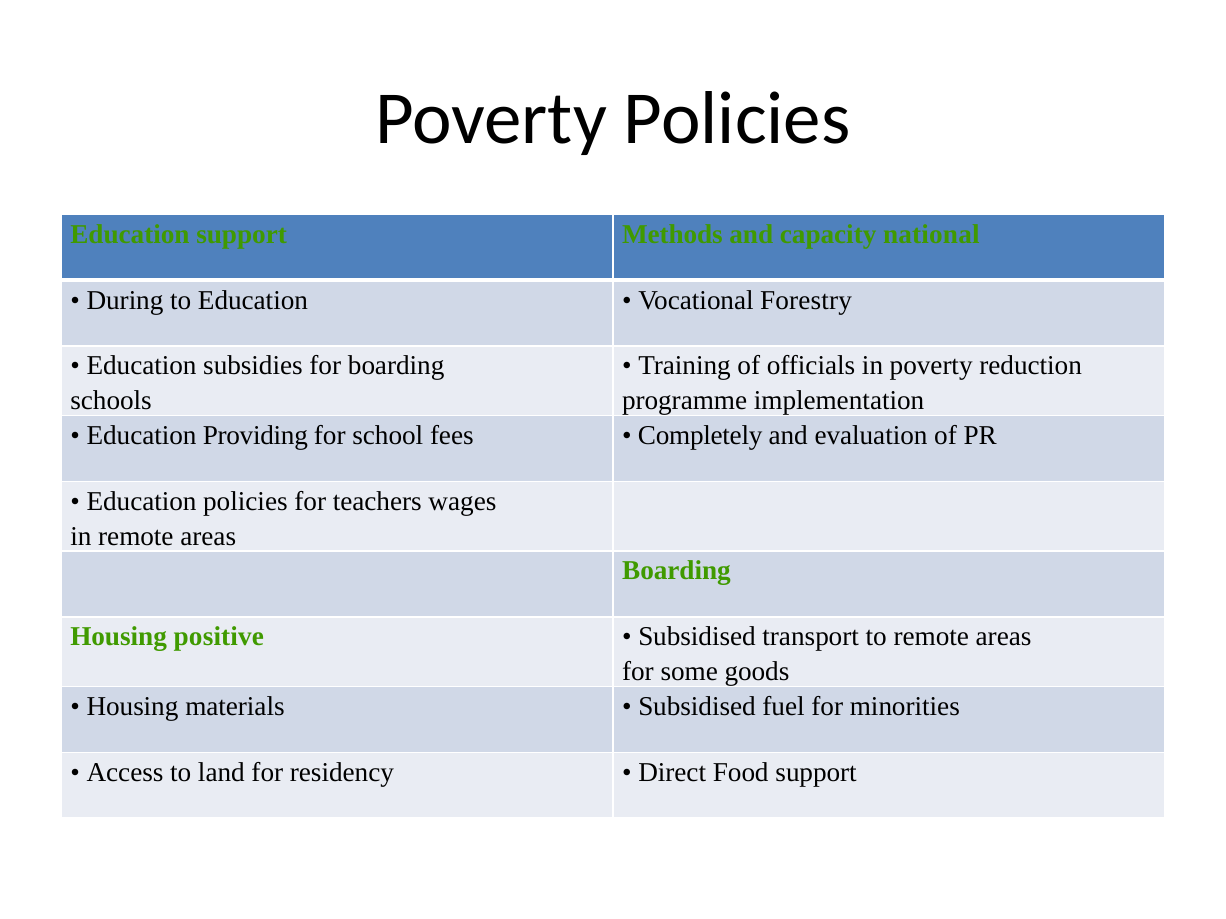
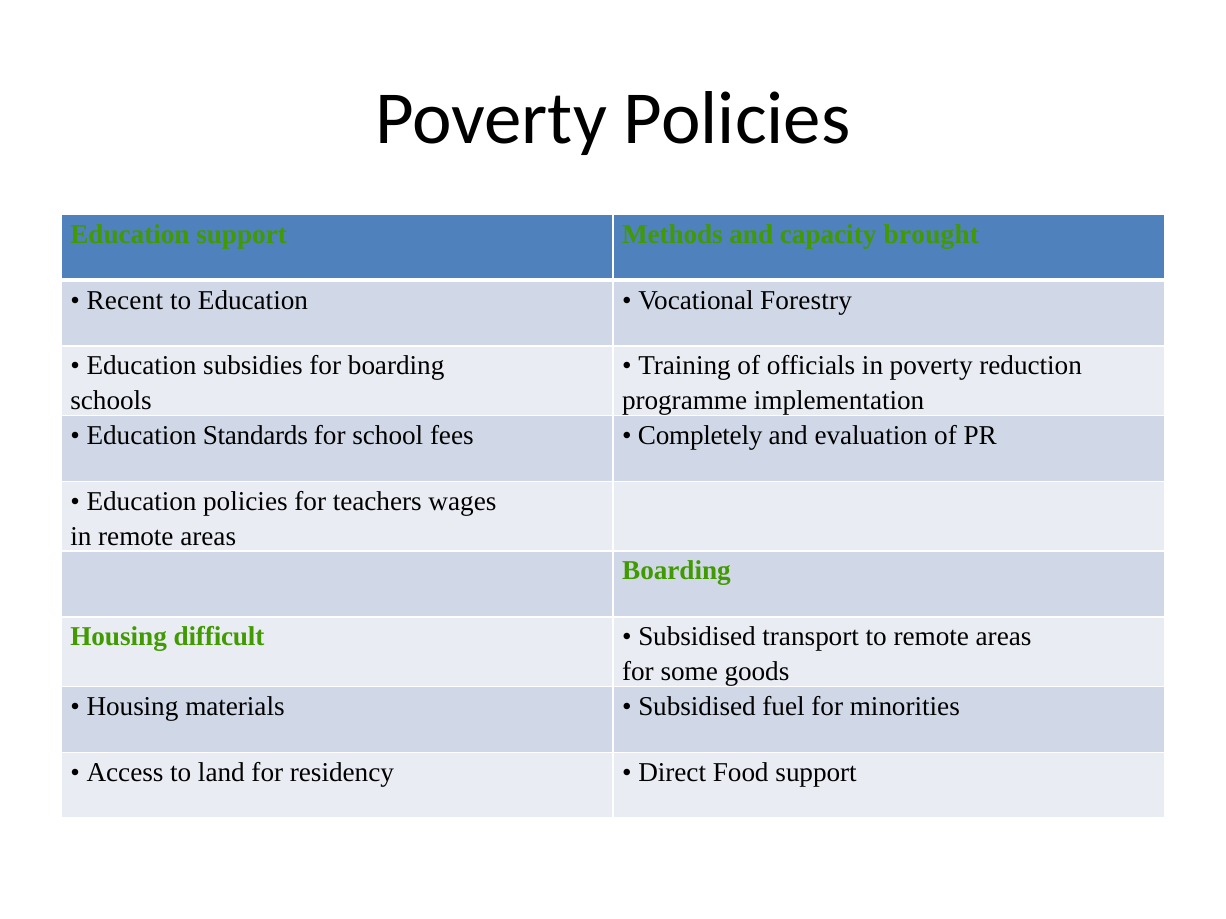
national: national -> brought (931, 234)
During: During -> Recent (125, 300)
Providing: Providing -> Standards (255, 436)
positive: positive -> difficult (219, 637)
